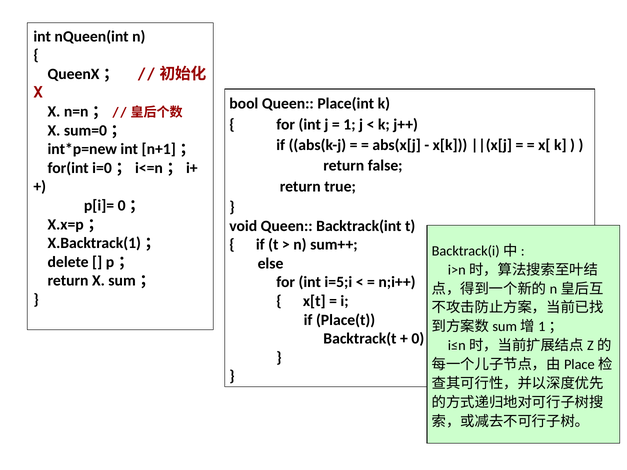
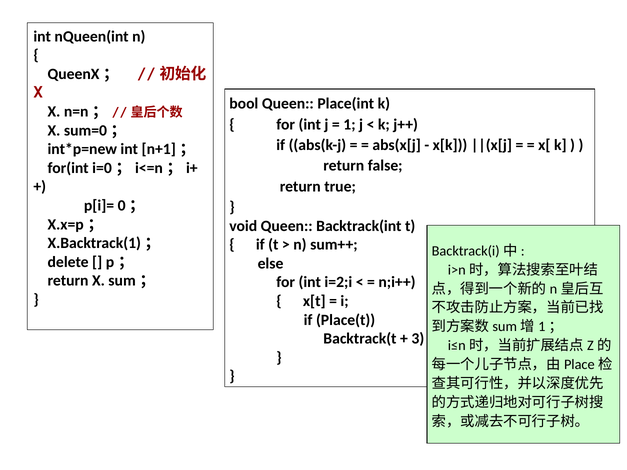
i=5;i: i=5;i -> i=2;i (338, 282)
0: 0 -> 3 (418, 339)
